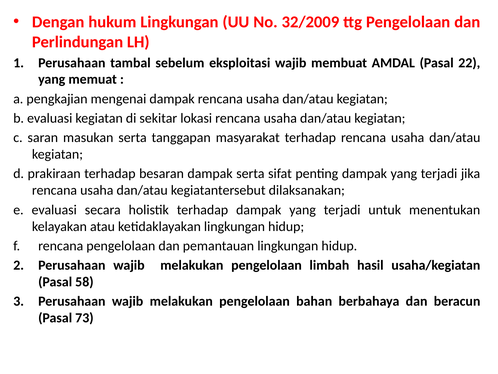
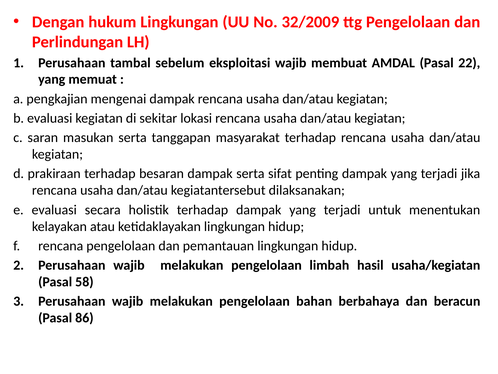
73: 73 -> 86 (84, 318)
